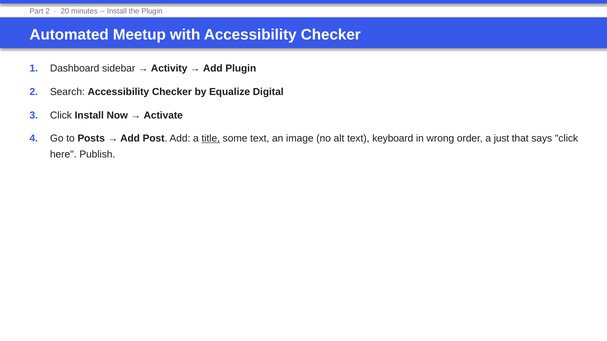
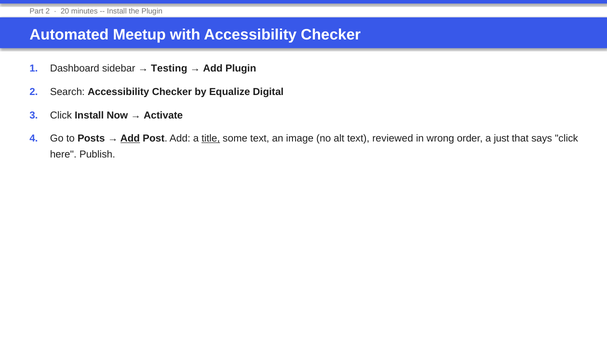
Activity: Activity -> Testing (169, 69)
Add underline: none -> present (130, 139)
keyboard: keyboard -> reviewed (393, 139)
